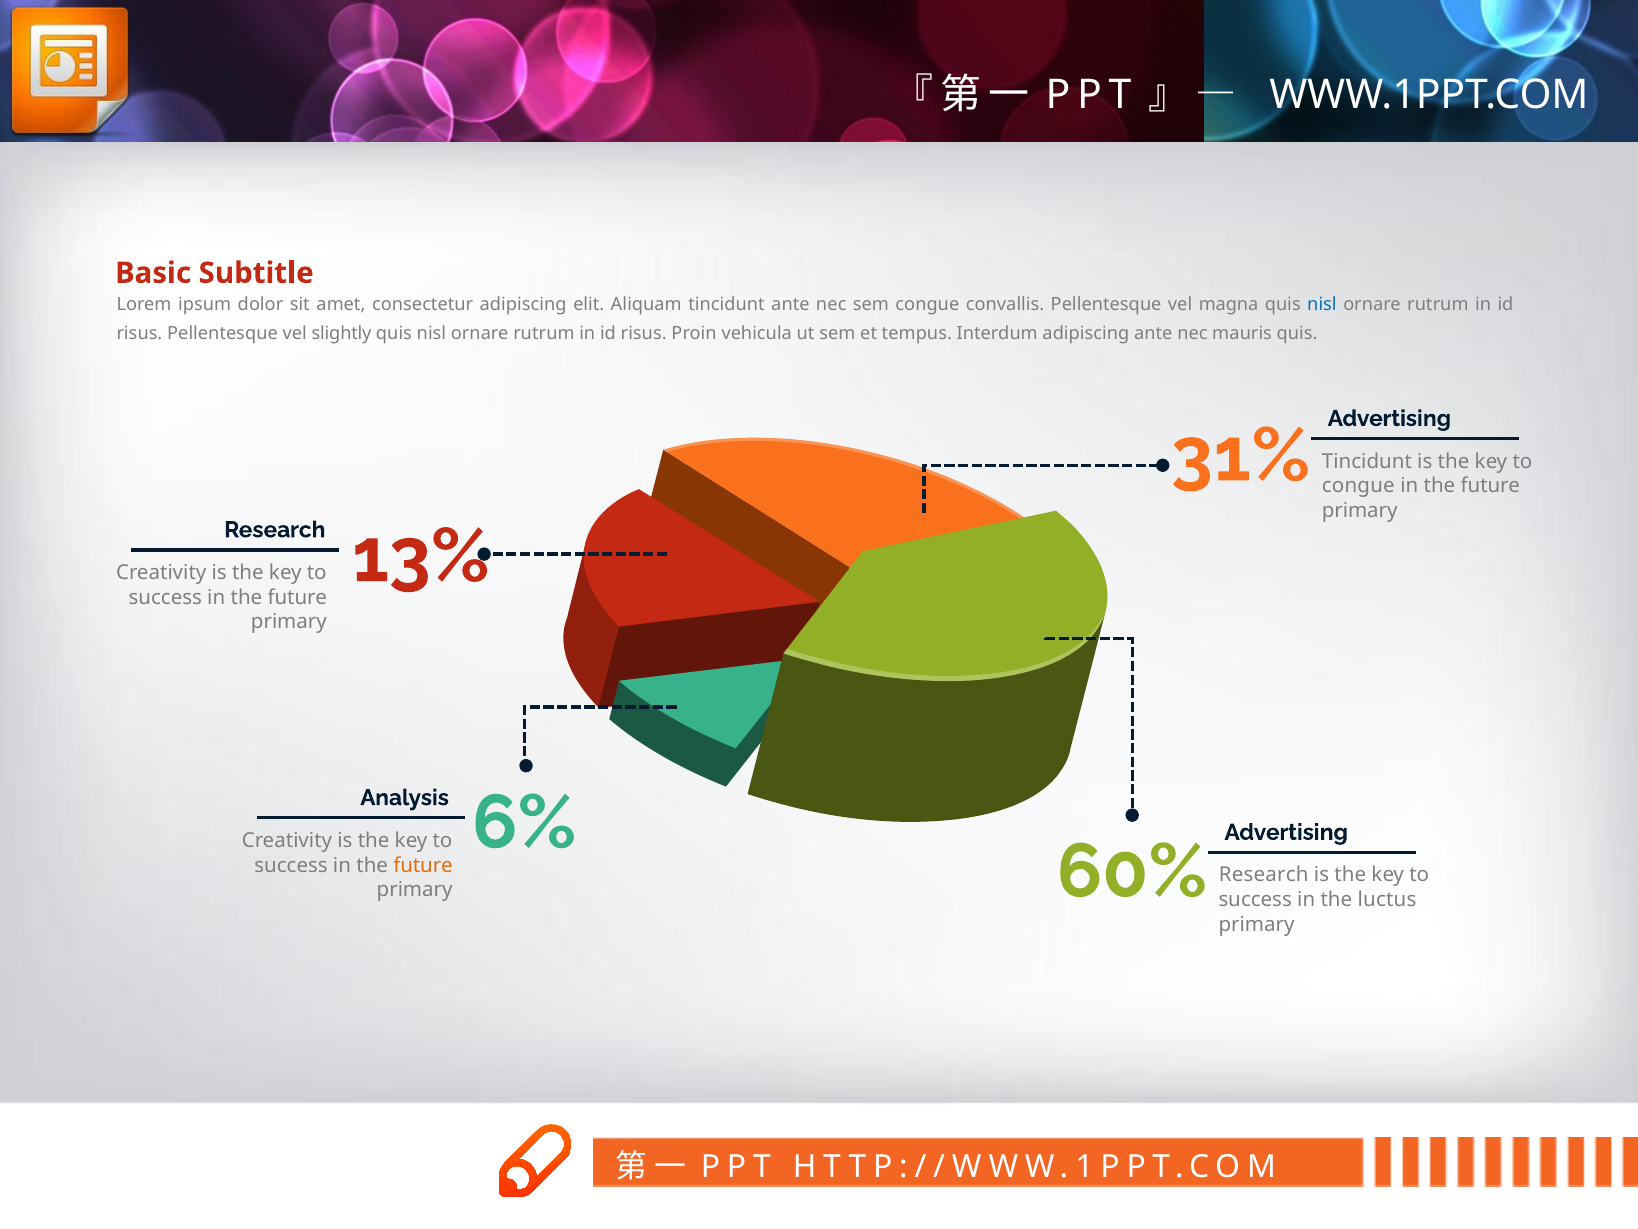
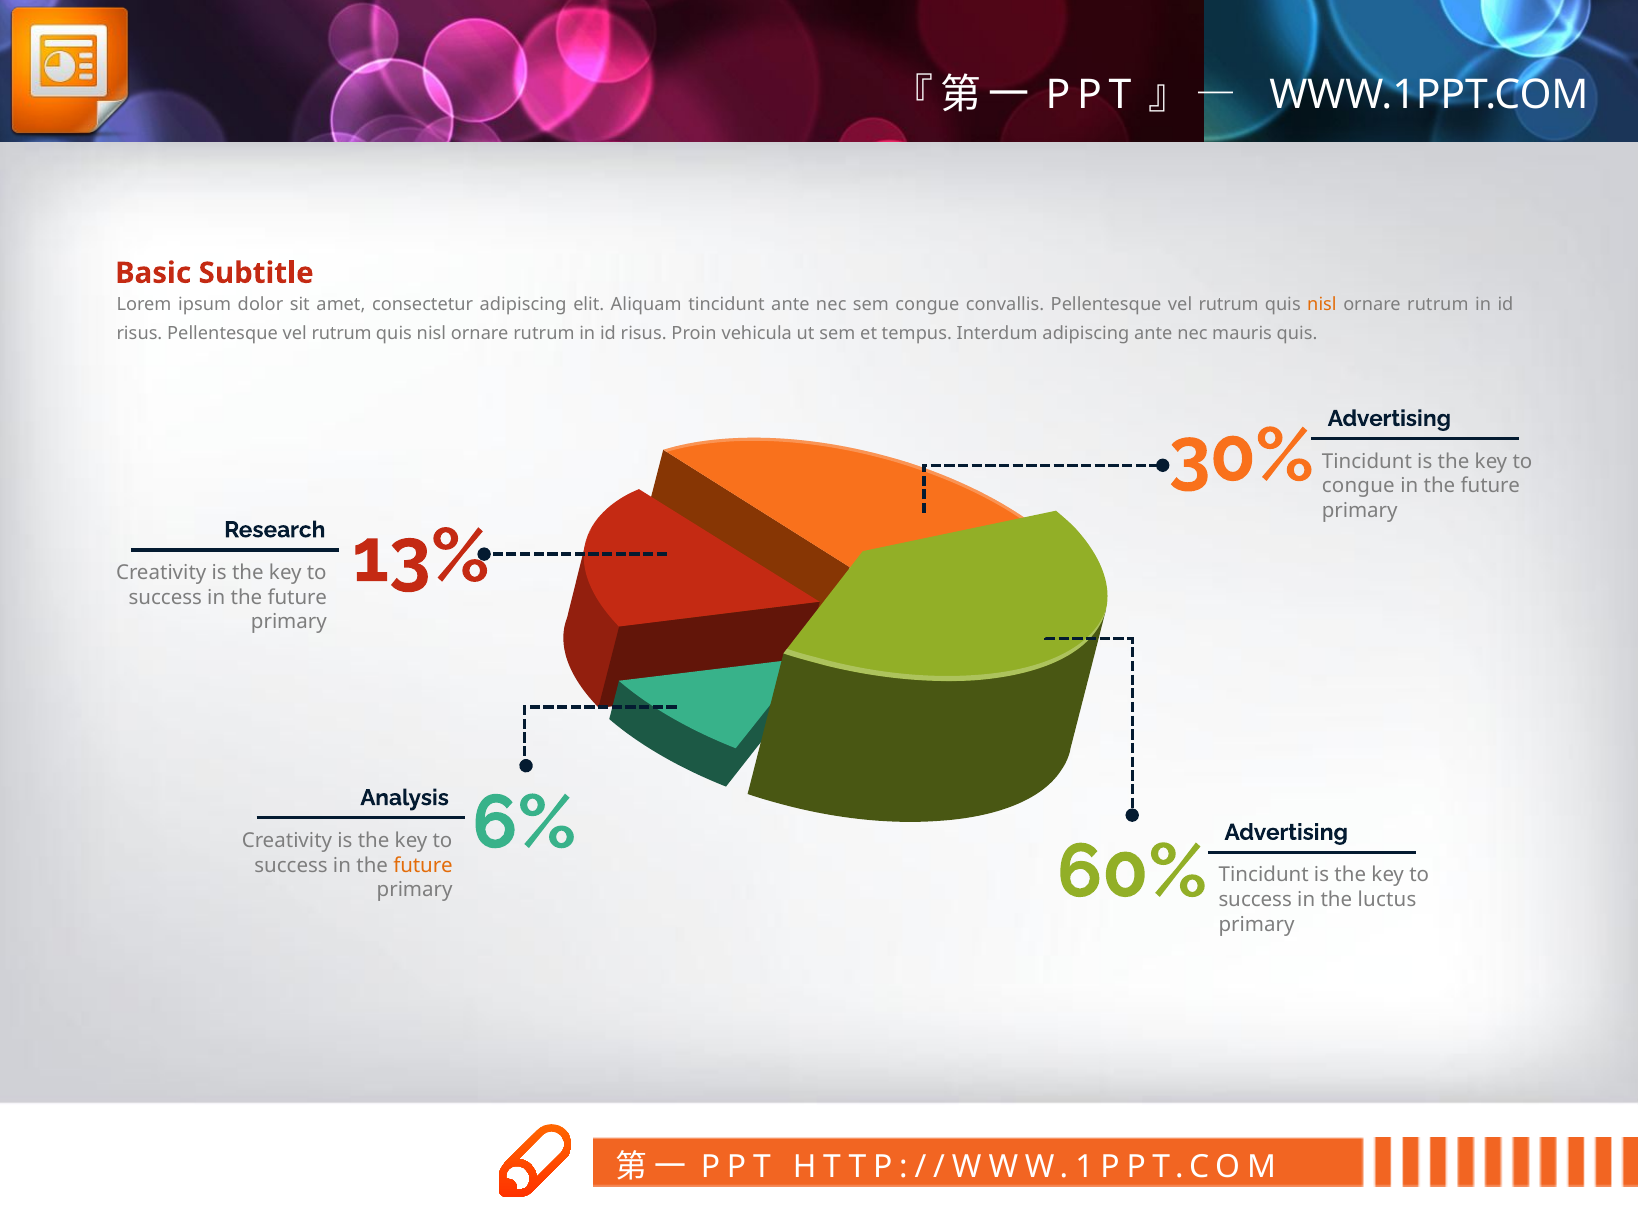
convallis Pellentesque vel magna: magna -> rutrum (1229, 305)
nisl colour: blue -> orange (1322, 305)
risus Pellentesque vel slightly: slightly -> rutrum (342, 333)
31%: 31% -> 30% (1241, 455)
Research: Research -> Tincidunt (1264, 875)
